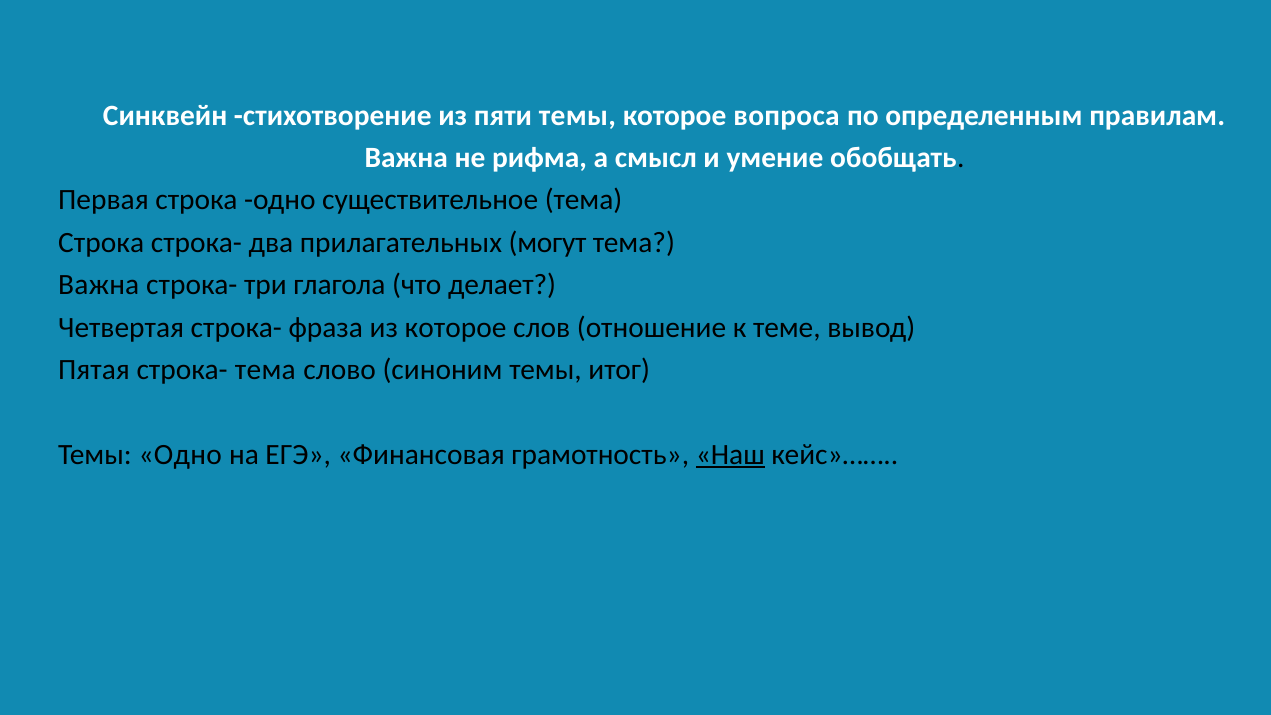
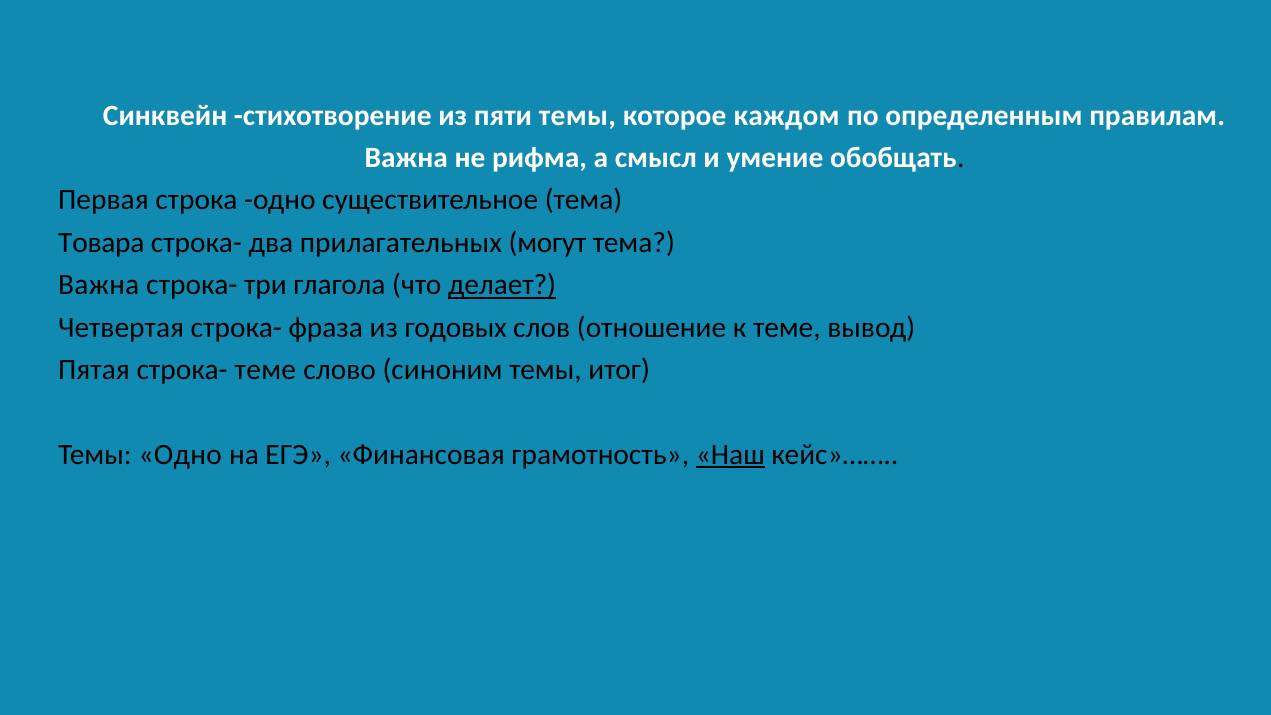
вопроса: вопроса -> каждом (787, 115)
Строка: Строка -> Товара (101, 243)
делает underline: none -> present (502, 285)
из которое: которое -> годовых (456, 327)
строка- тема: тема -> теме (265, 370)
